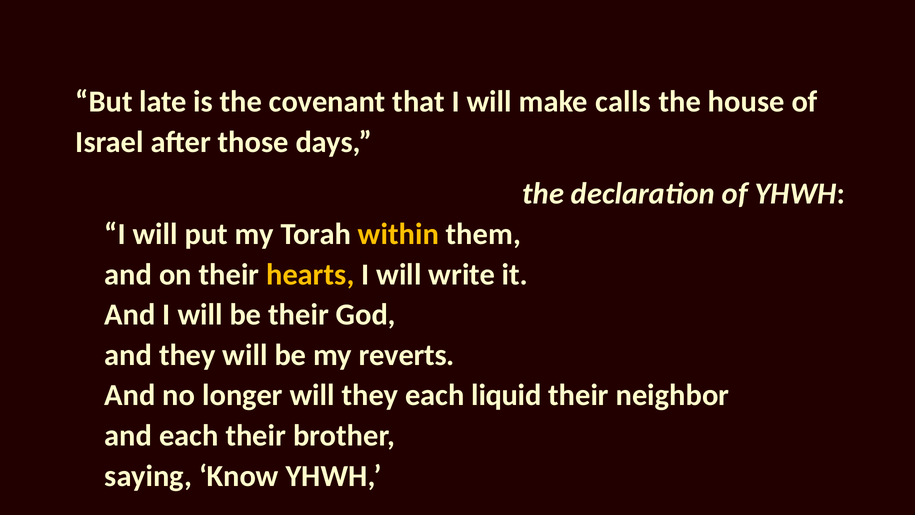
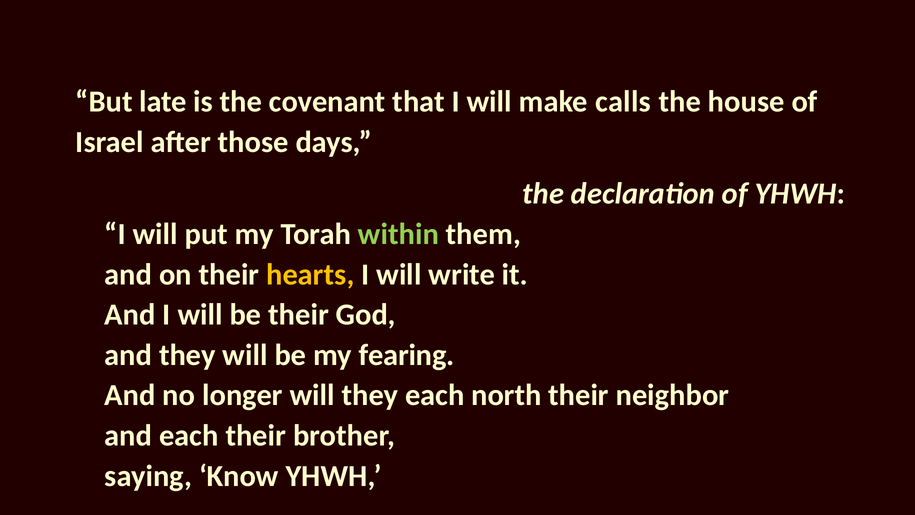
within colour: yellow -> light green (398, 234)
reverts: reverts -> fearing (407, 355)
liquid: liquid -> north (506, 395)
